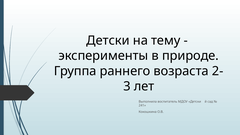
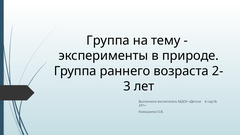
Детски: Детски -> Группа (108, 40)
